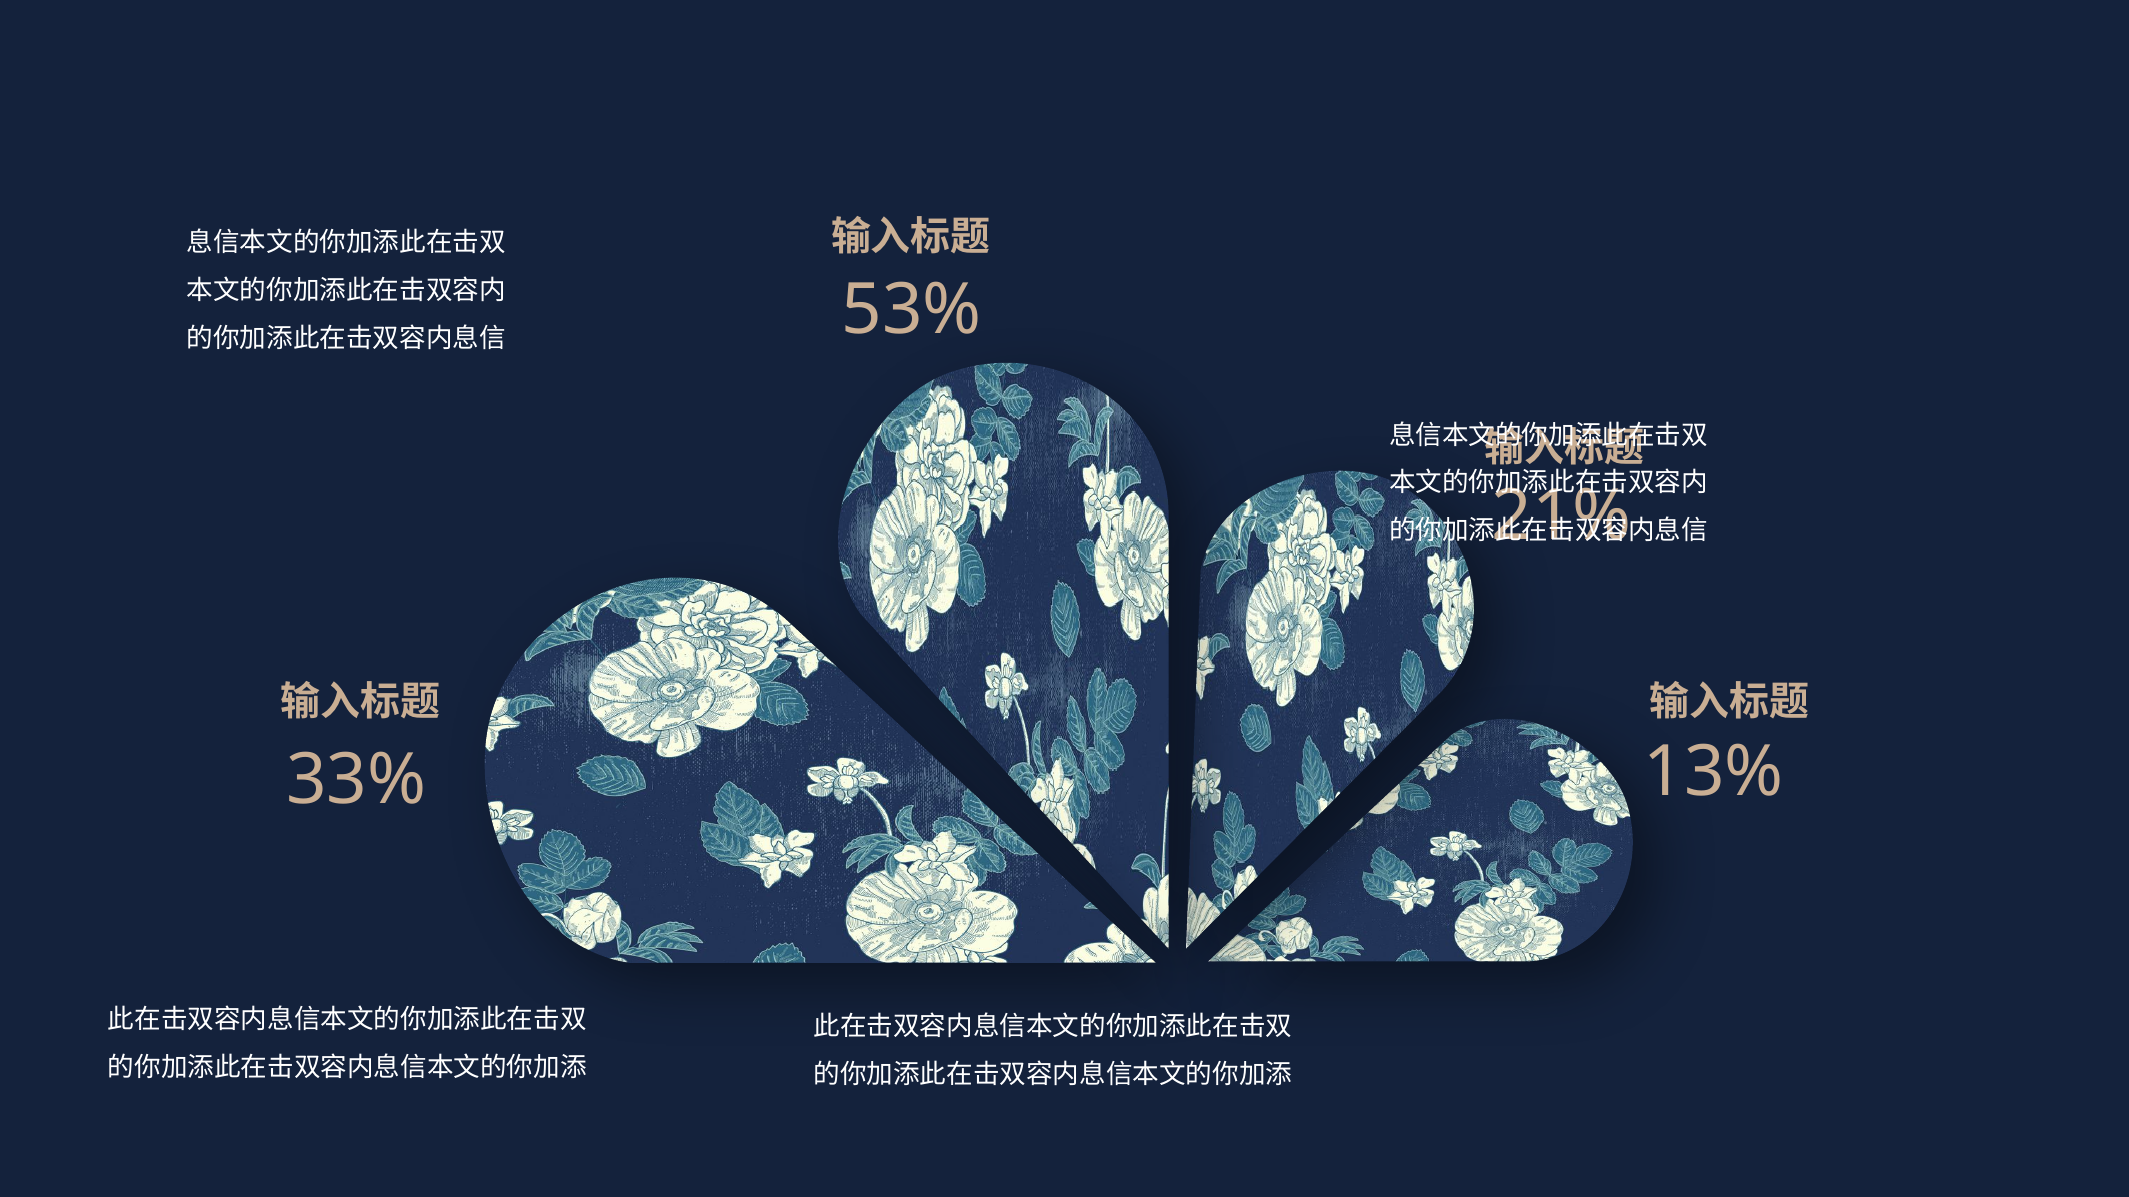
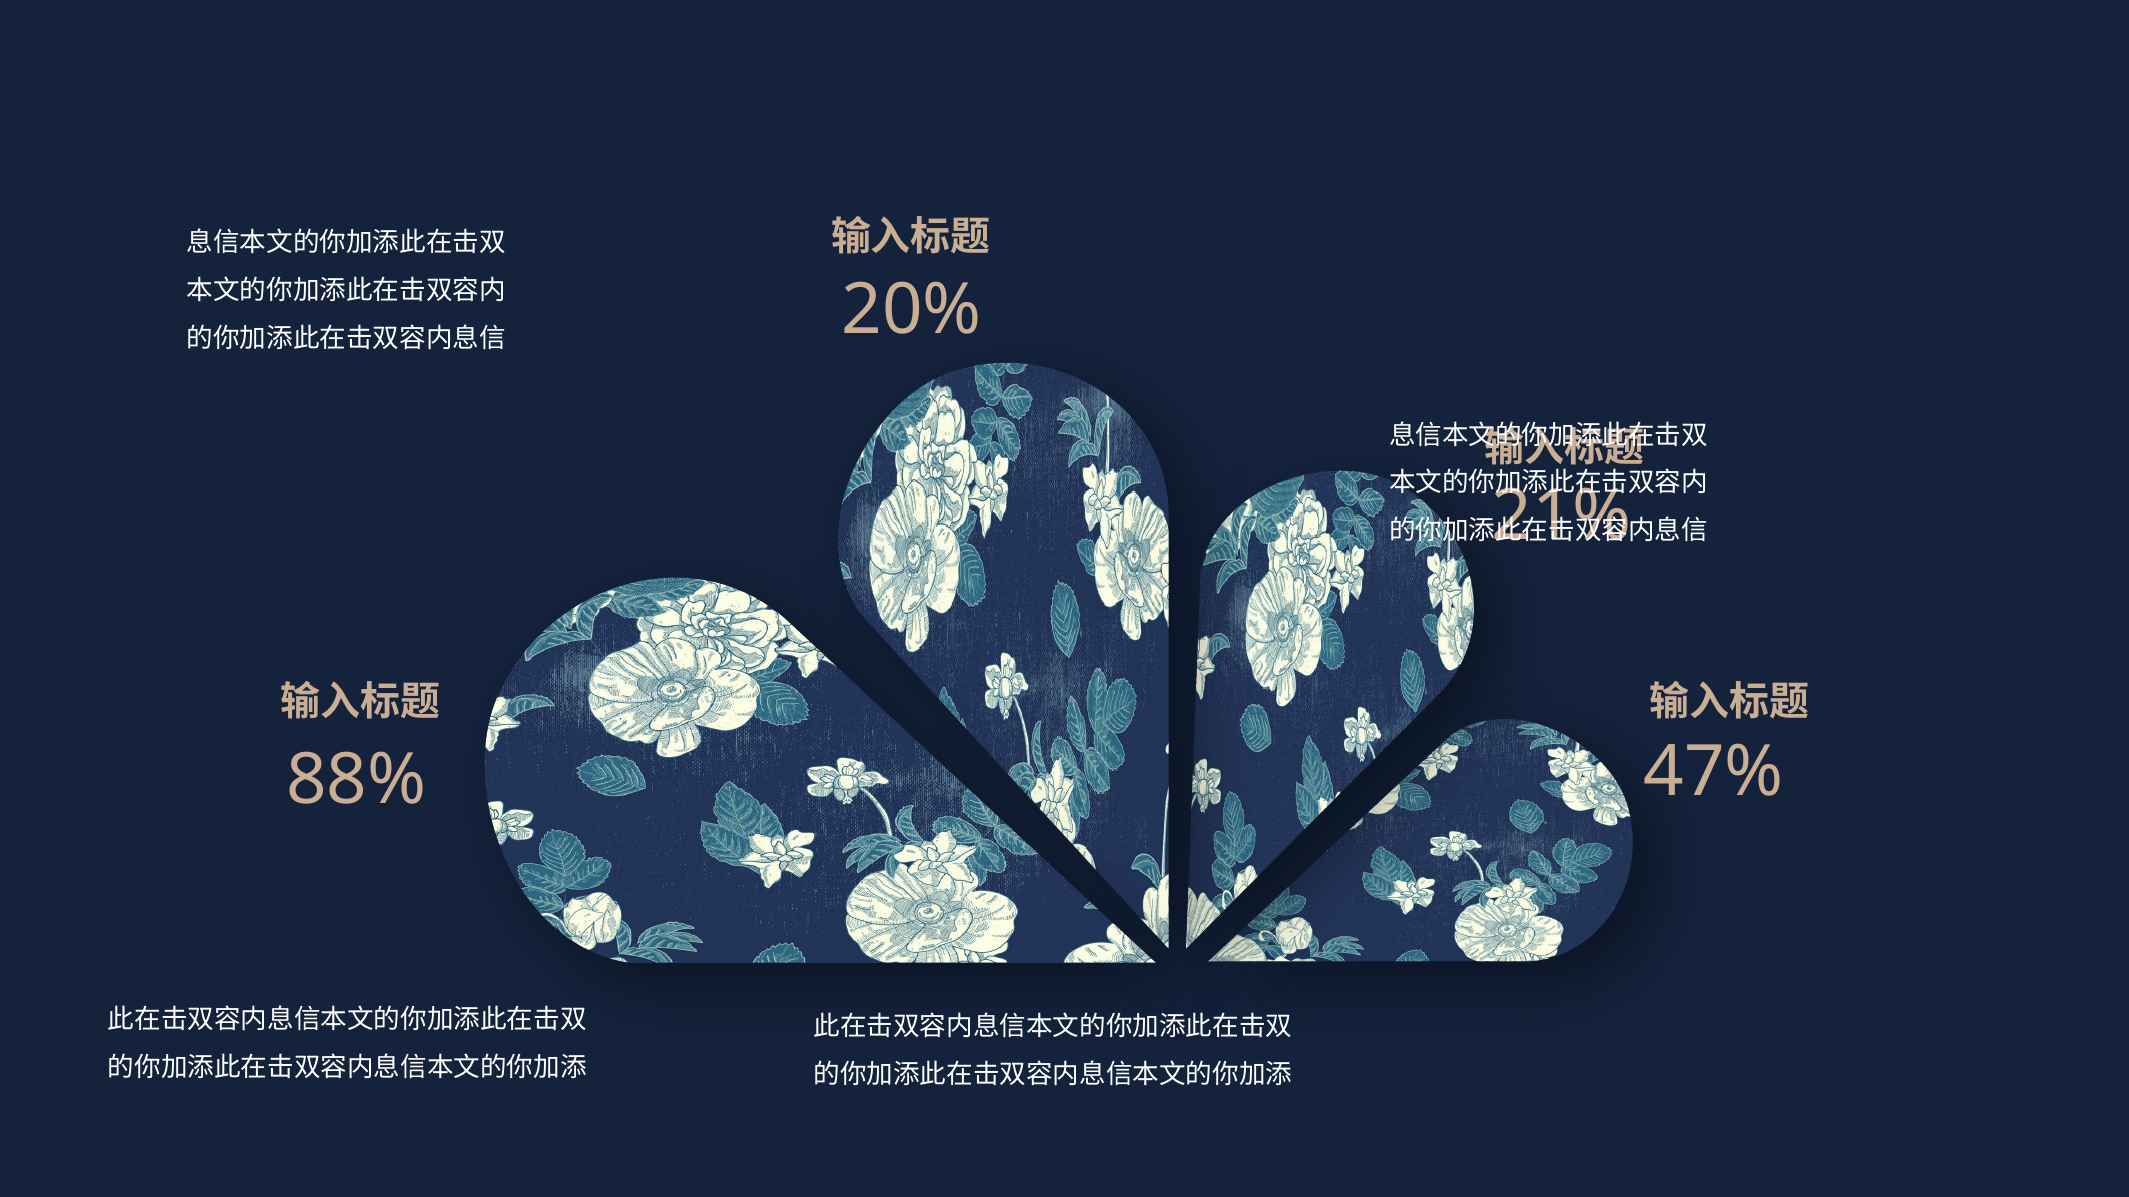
53%: 53% -> 20% (912, 311)
13%: 13% -> 47% (1714, 772)
33%: 33% -> 88% (356, 780)
